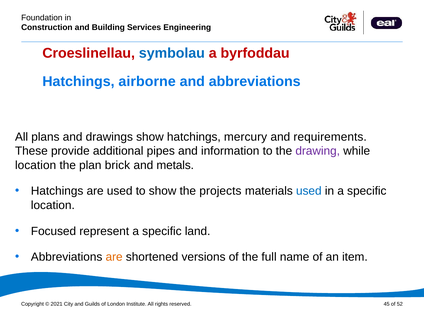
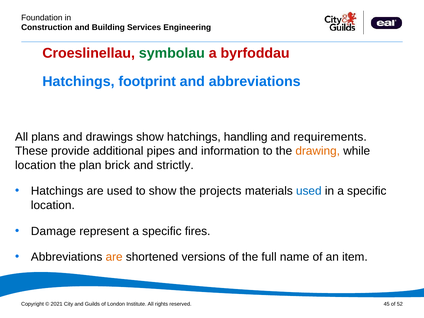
symbolau colour: blue -> green (172, 53)
airborne: airborne -> footprint (147, 81)
mercury: mercury -> handling (246, 137)
drawing colour: purple -> orange (318, 151)
metals: metals -> strictly (175, 165)
Focused: Focused -> Damage (53, 231)
land: land -> fires (198, 231)
